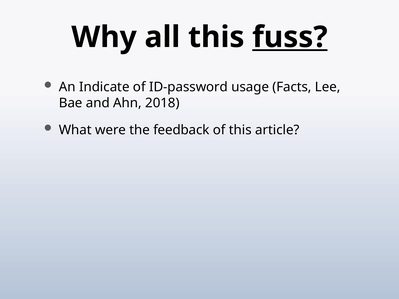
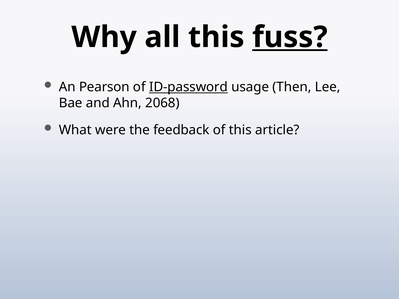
Indicate: Indicate -> Pearson (104, 87)
ID-password underline: none -> present (188, 87)
Facts: Facts -> Then (292, 87)
2018: 2018 -> 2068 (162, 103)
